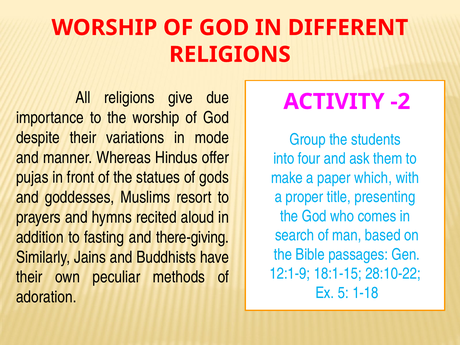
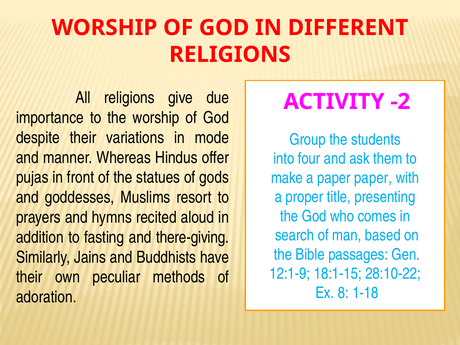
paper which: which -> paper (373, 178)
5: 5 -> 8 (343, 293)
